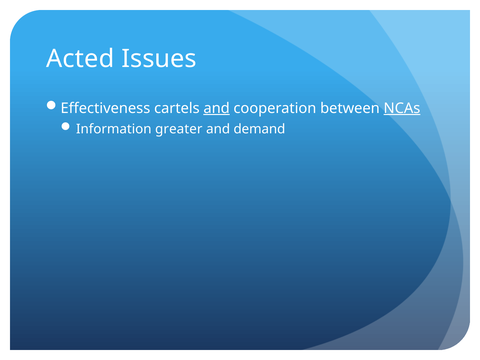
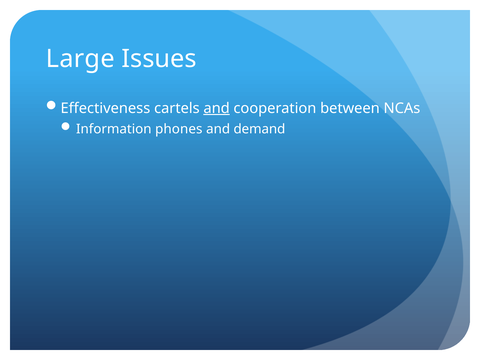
Acted: Acted -> Large (80, 59)
NCAs underline: present -> none (402, 108)
greater: greater -> phones (179, 129)
